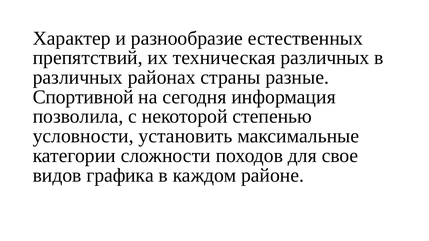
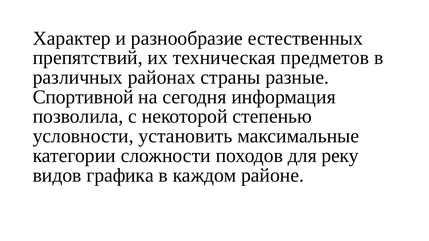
техническая различных: различных -> предметов (325, 58)
свое: свое -> реку (340, 156)
